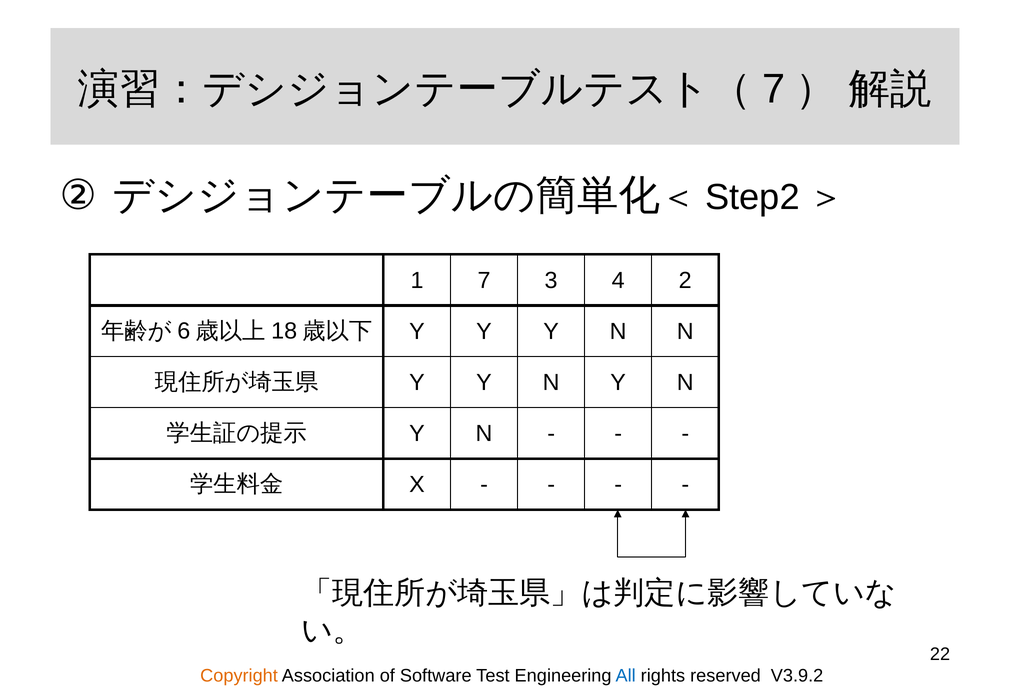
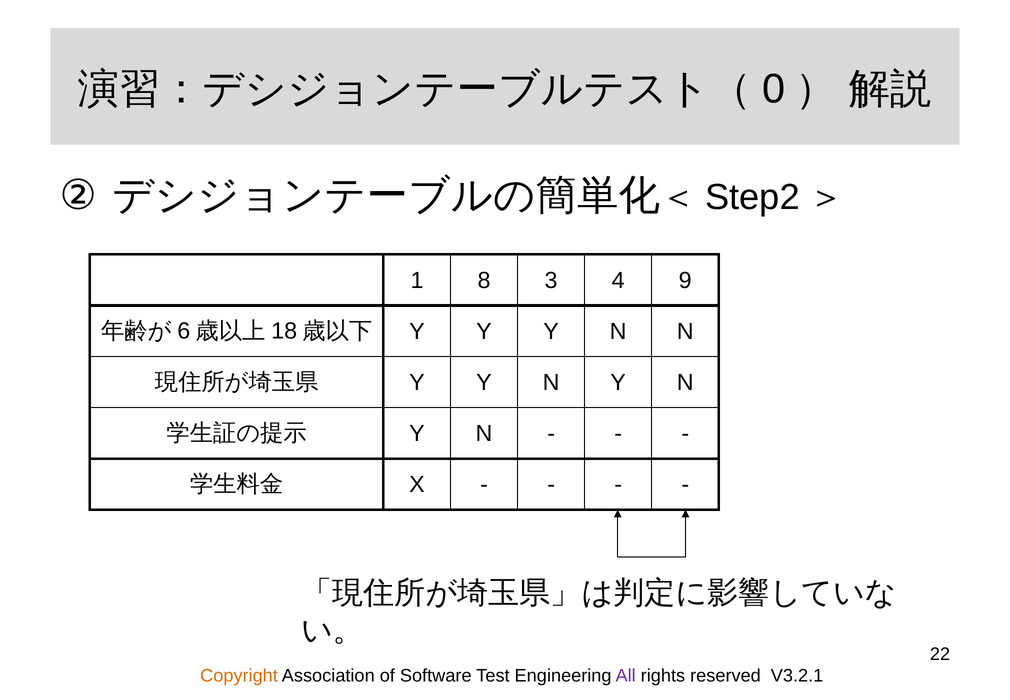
7: 7 -> 0 (774, 89)
1 7: 7 -> 8 (484, 280)
2: 2 -> 9 (685, 280)
All colour: blue -> purple (626, 675)
V3.9.2: V3.9.2 -> V3.2.1 (797, 675)
